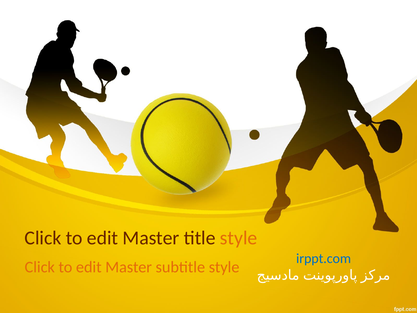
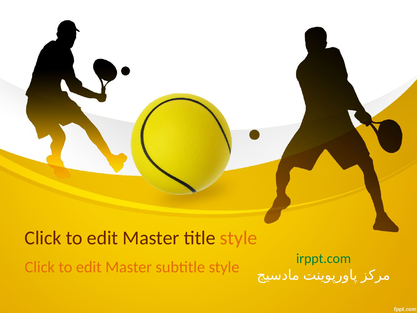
irppt.com colour: blue -> green (324, 258)
